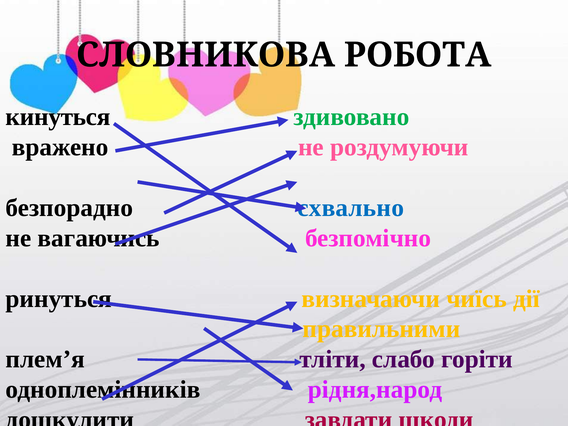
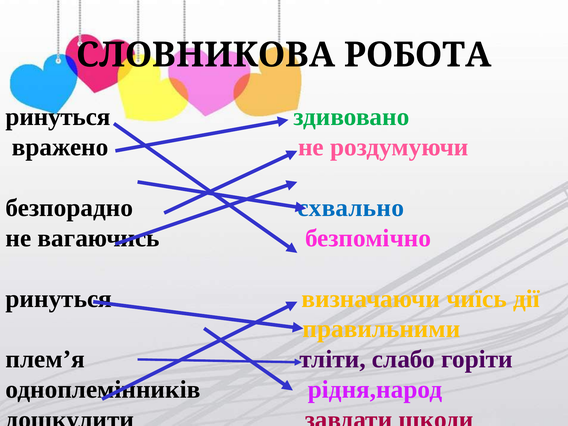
кинуться: кинуться -> ринуться (58, 117)
